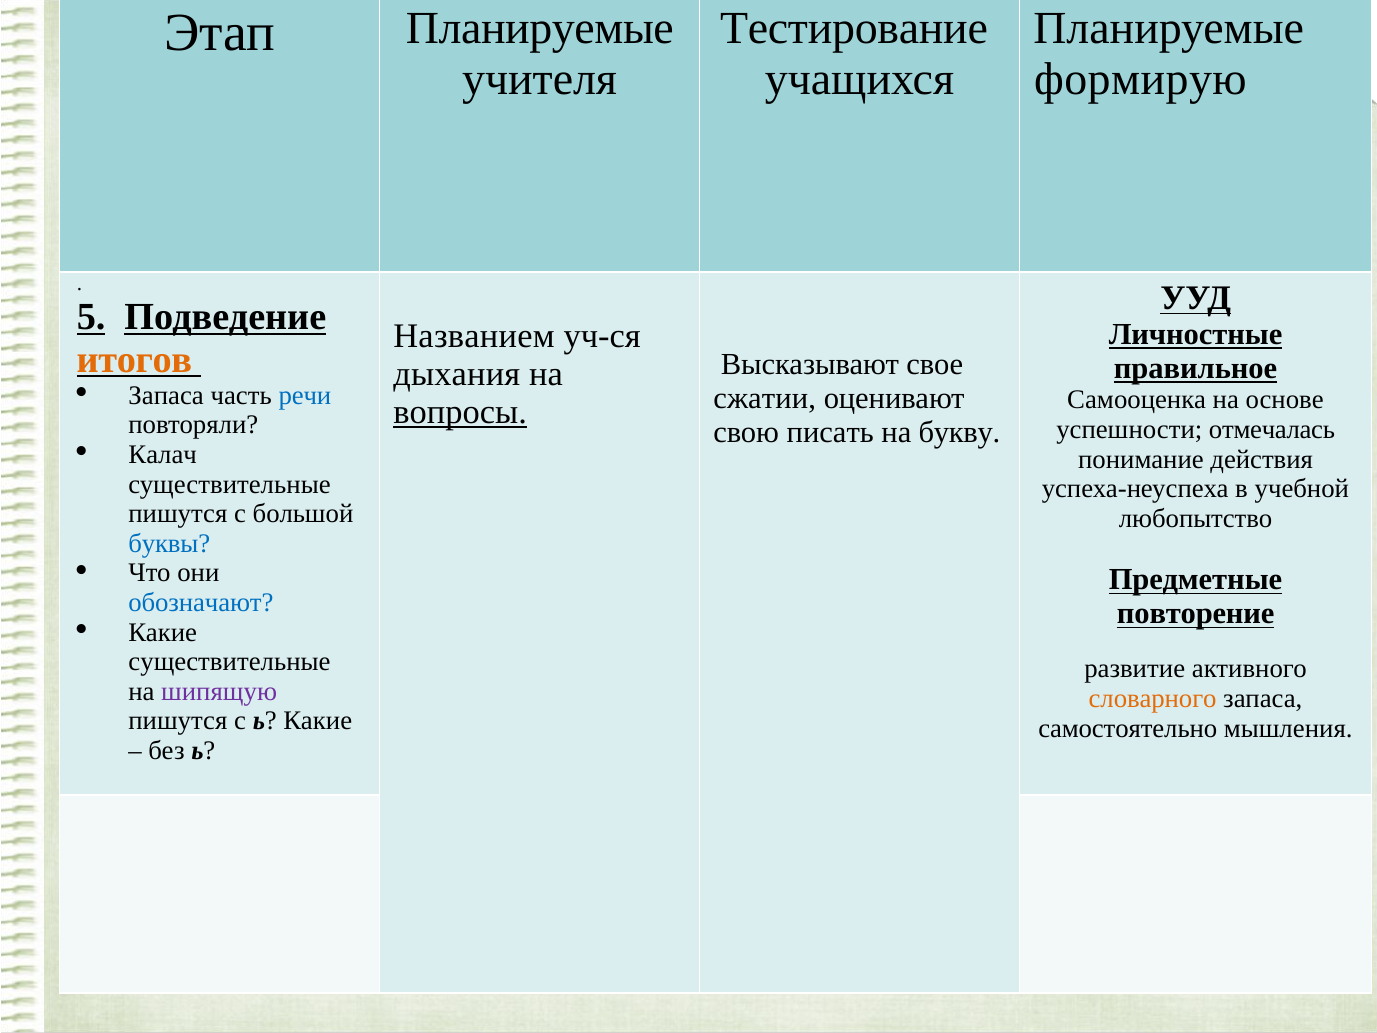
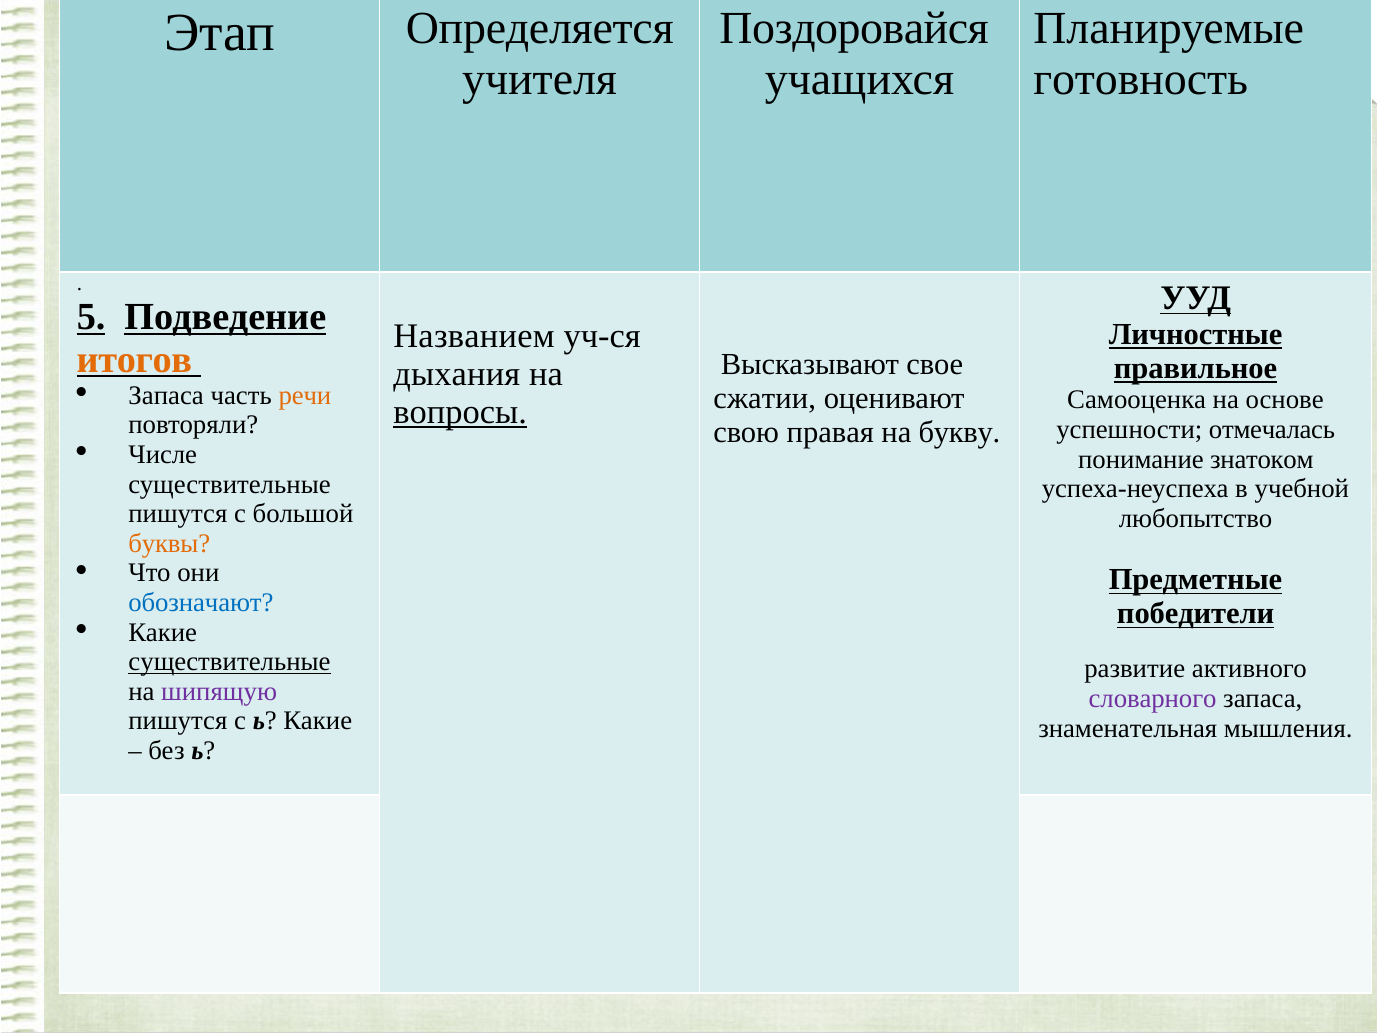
Тестирование: Тестирование -> Поздоровайся (854, 28)
Этап Планируемые: Планируемые -> Определяется (540, 28)
формирую: формирую -> готовность (1141, 79)
речи colour: blue -> orange (305, 395)
писать: писать -> правая (830, 432)
Калач: Калач -> Числе (163, 454)
действия: действия -> знатоком (1262, 459)
буквы colour: blue -> orange (169, 543)
повторение: повторение -> победители (1196, 614)
существительные underline: none -> present (230, 662)
словарного colour: orange -> purple (1153, 699)
самостоятельно: самостоятельно -> знаменательная (1128, 728)
